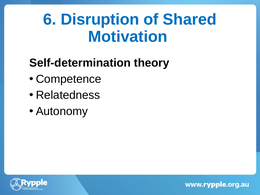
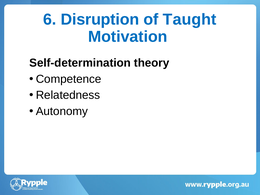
Shared: Shared -> Taught (190, 19)
